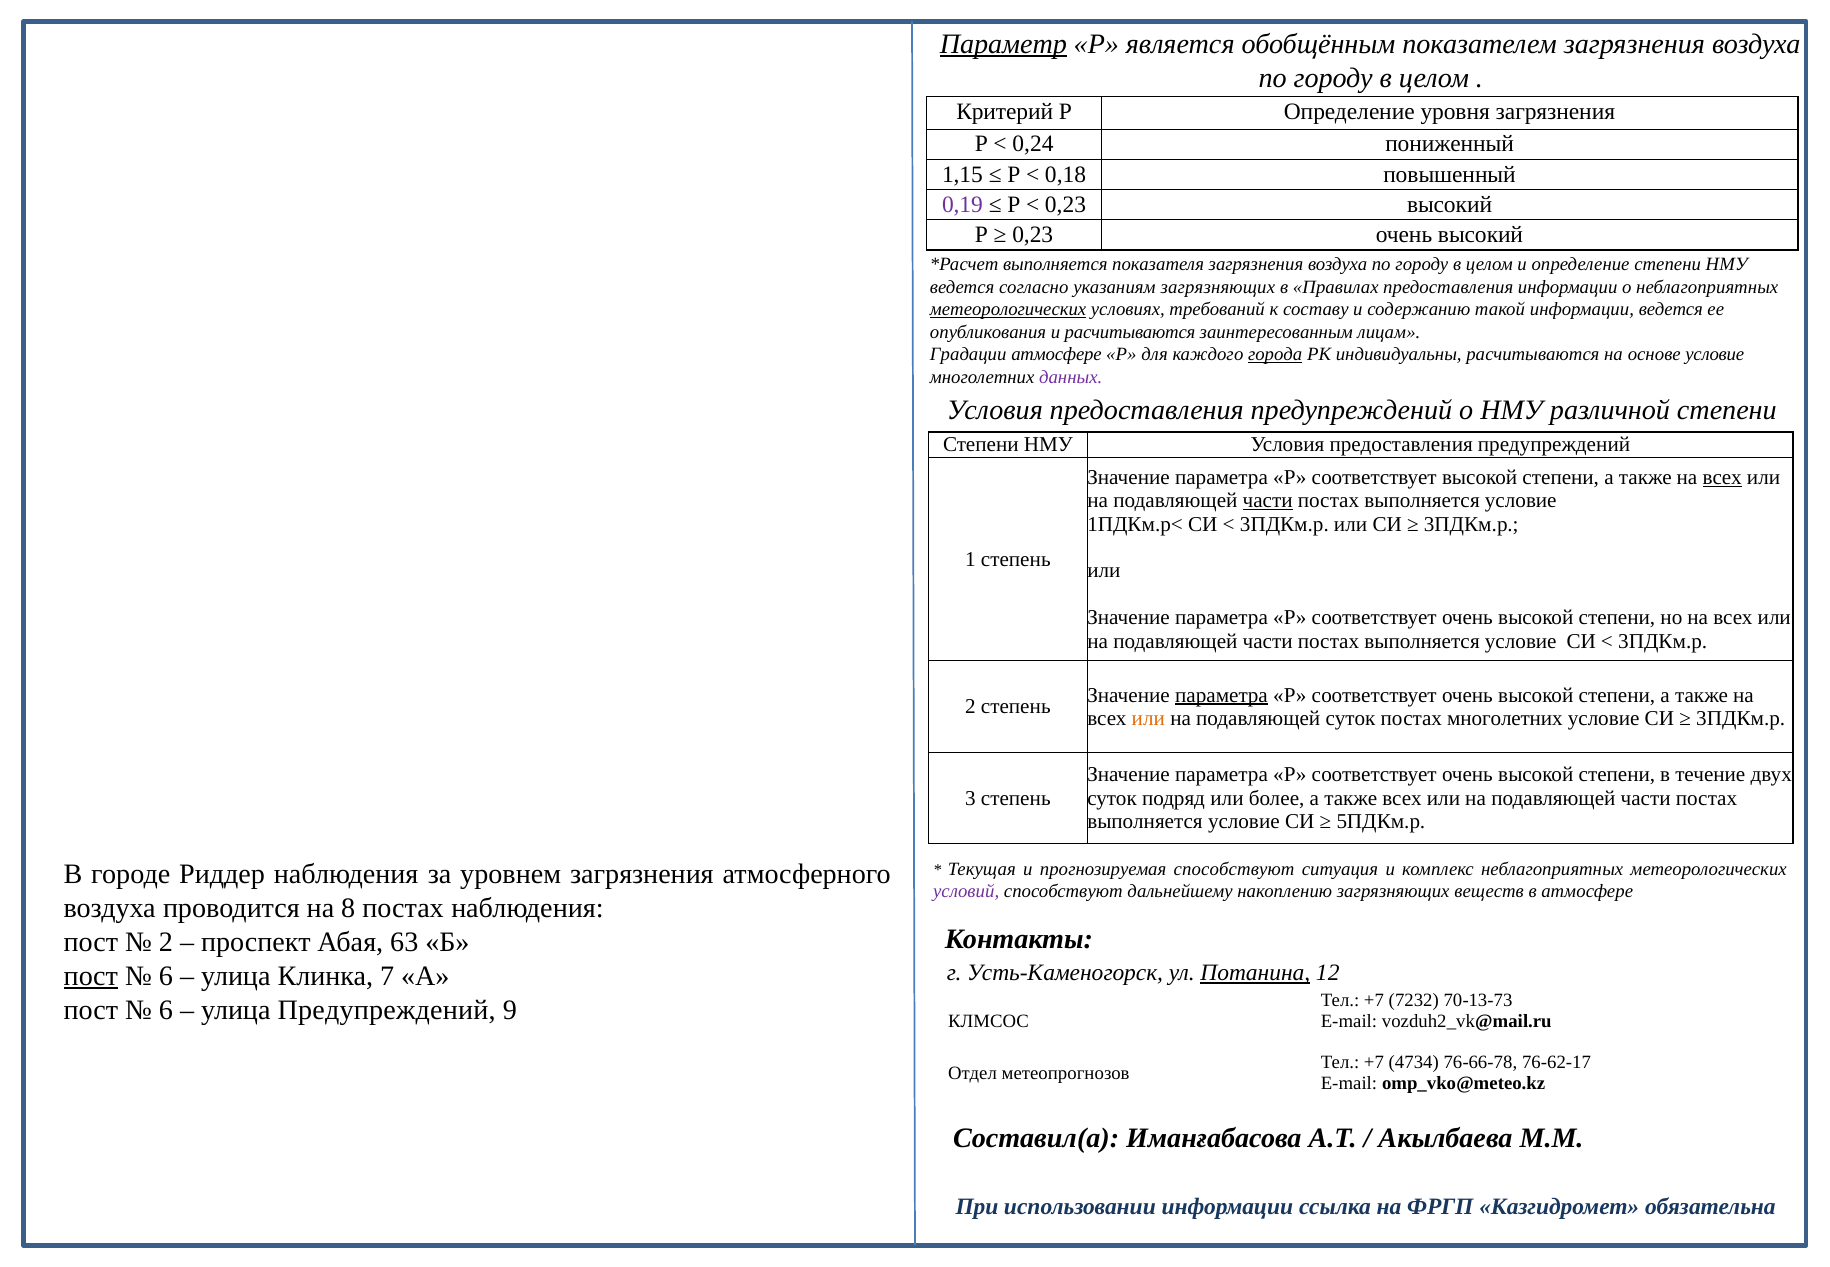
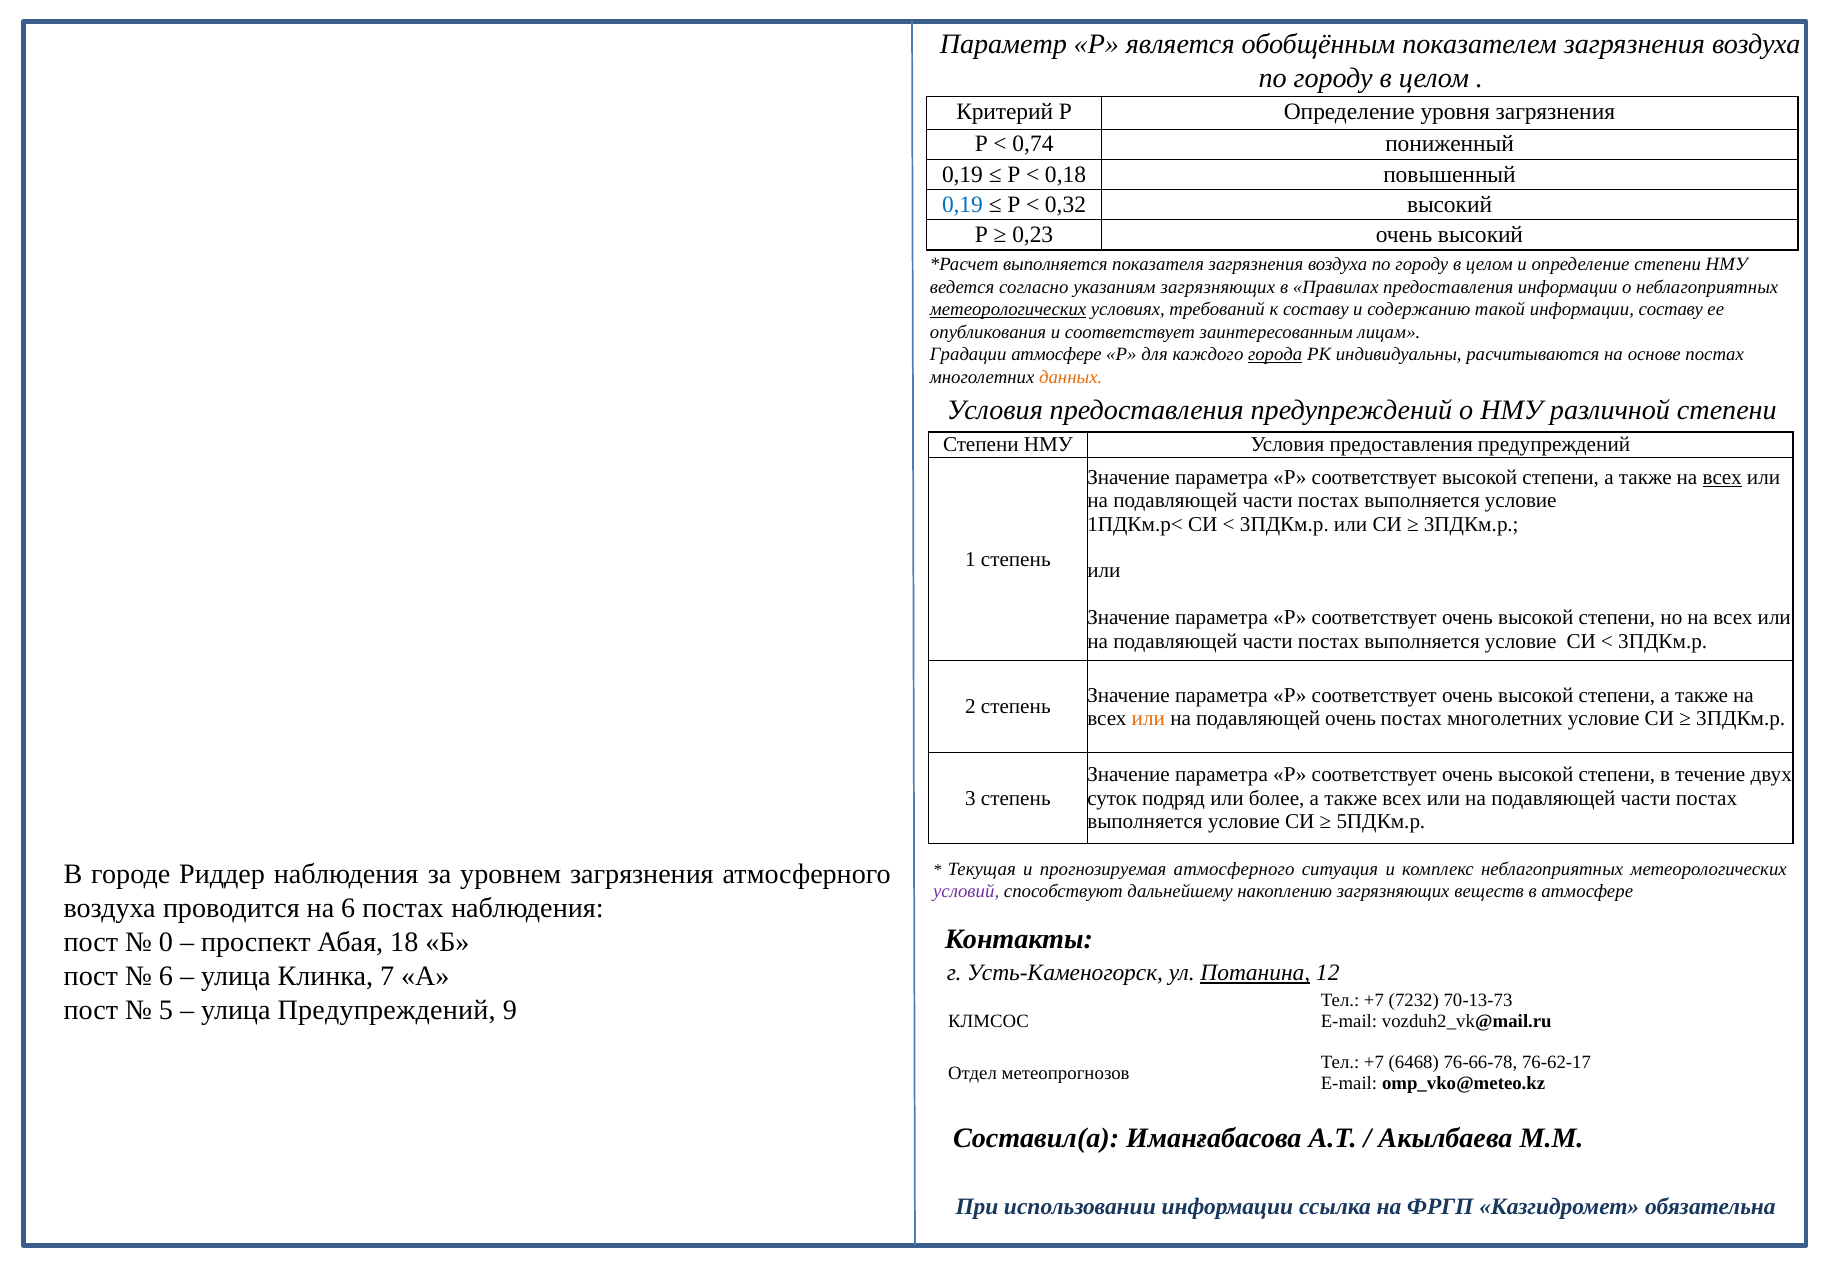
Параметр underline: present -> none (1003, 44)
0,24: 0,24 -> 0,74 (1033, 144)
1,15: 1,15 -> 0,19 (962, 174)
0,19 colour: purple -> blue (962, 204)
0,23: 0,23 -> 0,32 (1065, 204)
информации ведется: ведется -> составу (1671, 309)
и расчитываются: расчитываются -> соответствует (1130, 332)
основе условие: условие -> постах (1715, 354)
данных colour: purple -> orange (1071, 377)
части underline: present -> none (1268, 501)
параметра underline: present -> none (1221, 695)
подавляющей суток: суток -> очень (1351, 718)
прогнозируемая способствуют: способствуют -> атмосферного (1234, 869)
на 8: 8 -> 6 (348, 908)
2: 2 -> 0 (166, 942)
63: 63 -> 18 (404, 942)
пост underline: present -> none (91, 976)
6: 6 -> 5 (166, 1010)
4734: 4734 -> 6468 (1414, 1062)
